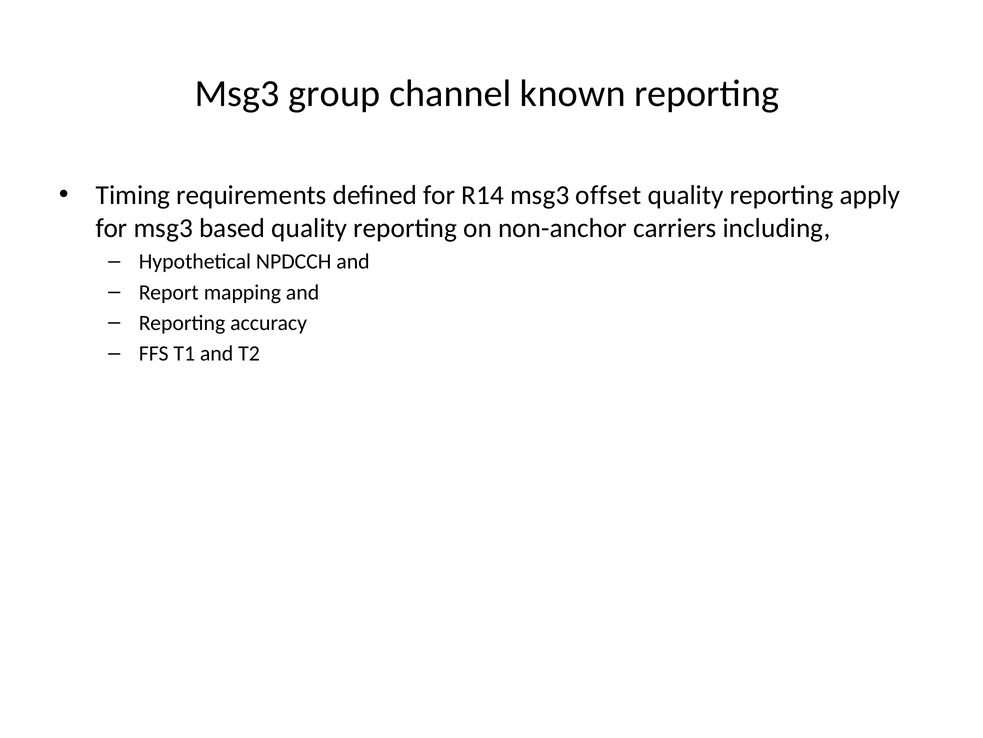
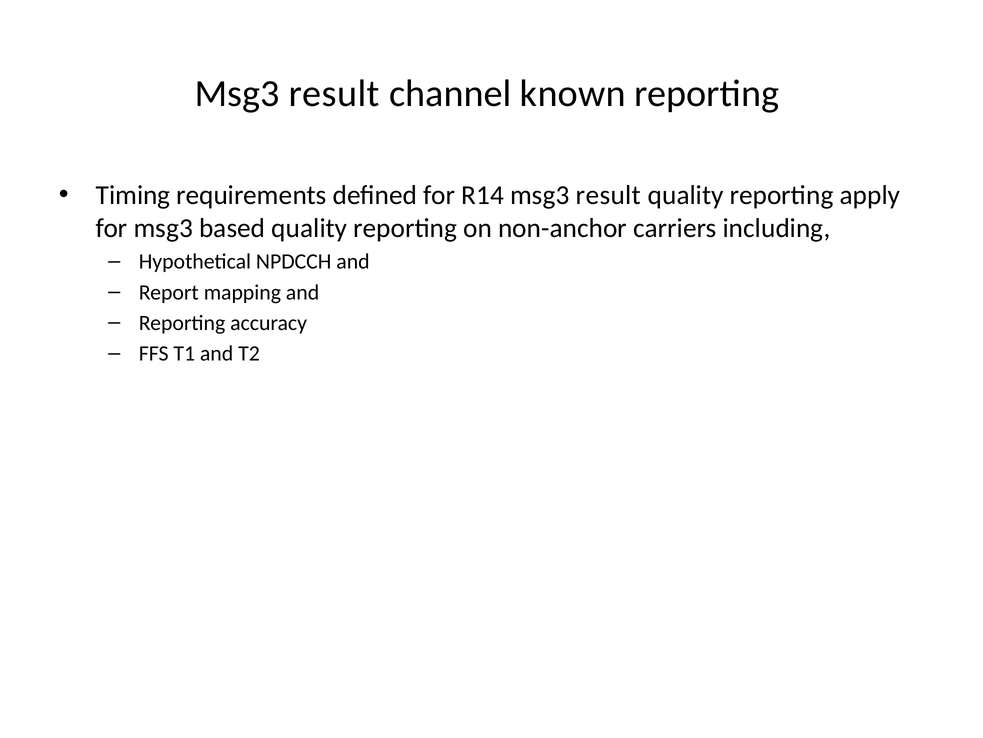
group: group -> result (334, 94)
R14 msg3 offset: offset -> result (608, 195)
